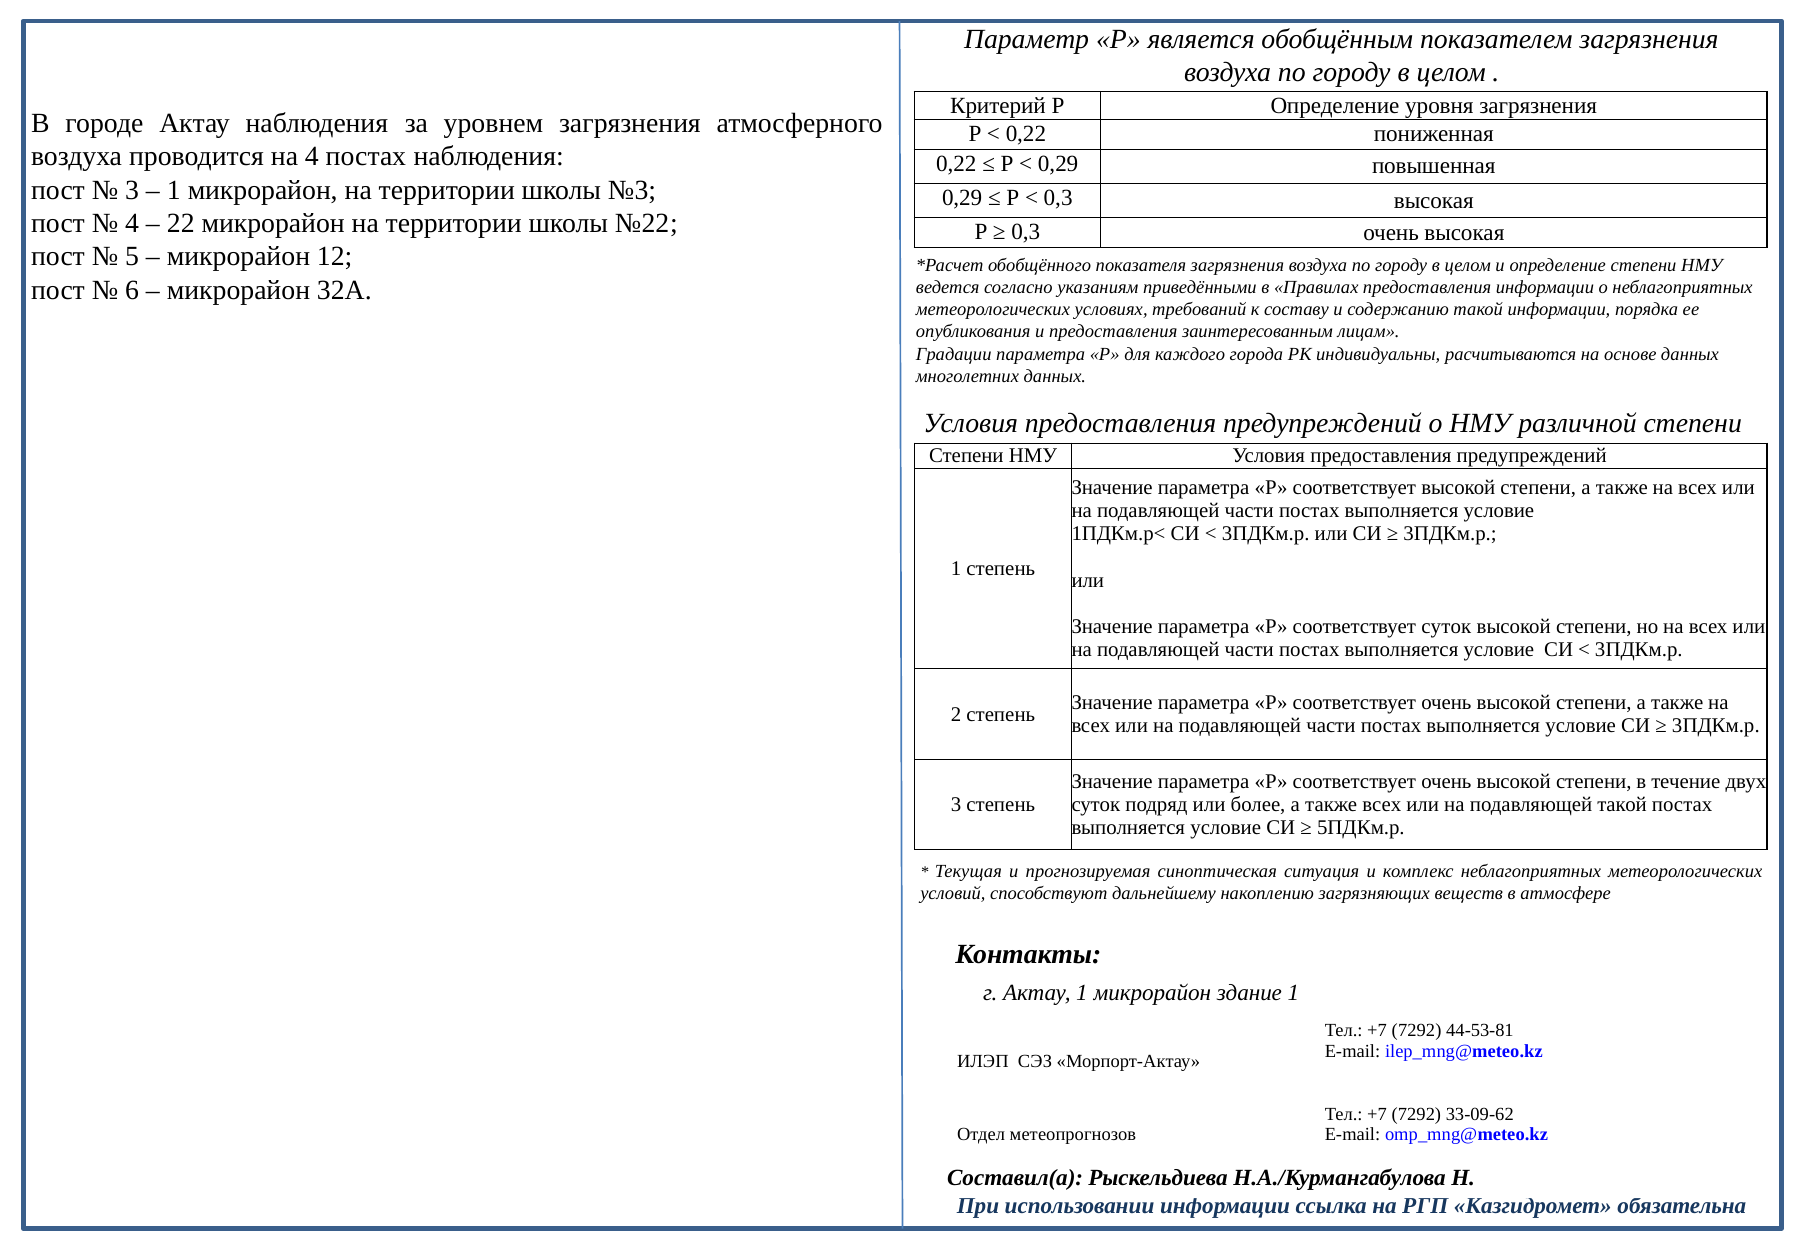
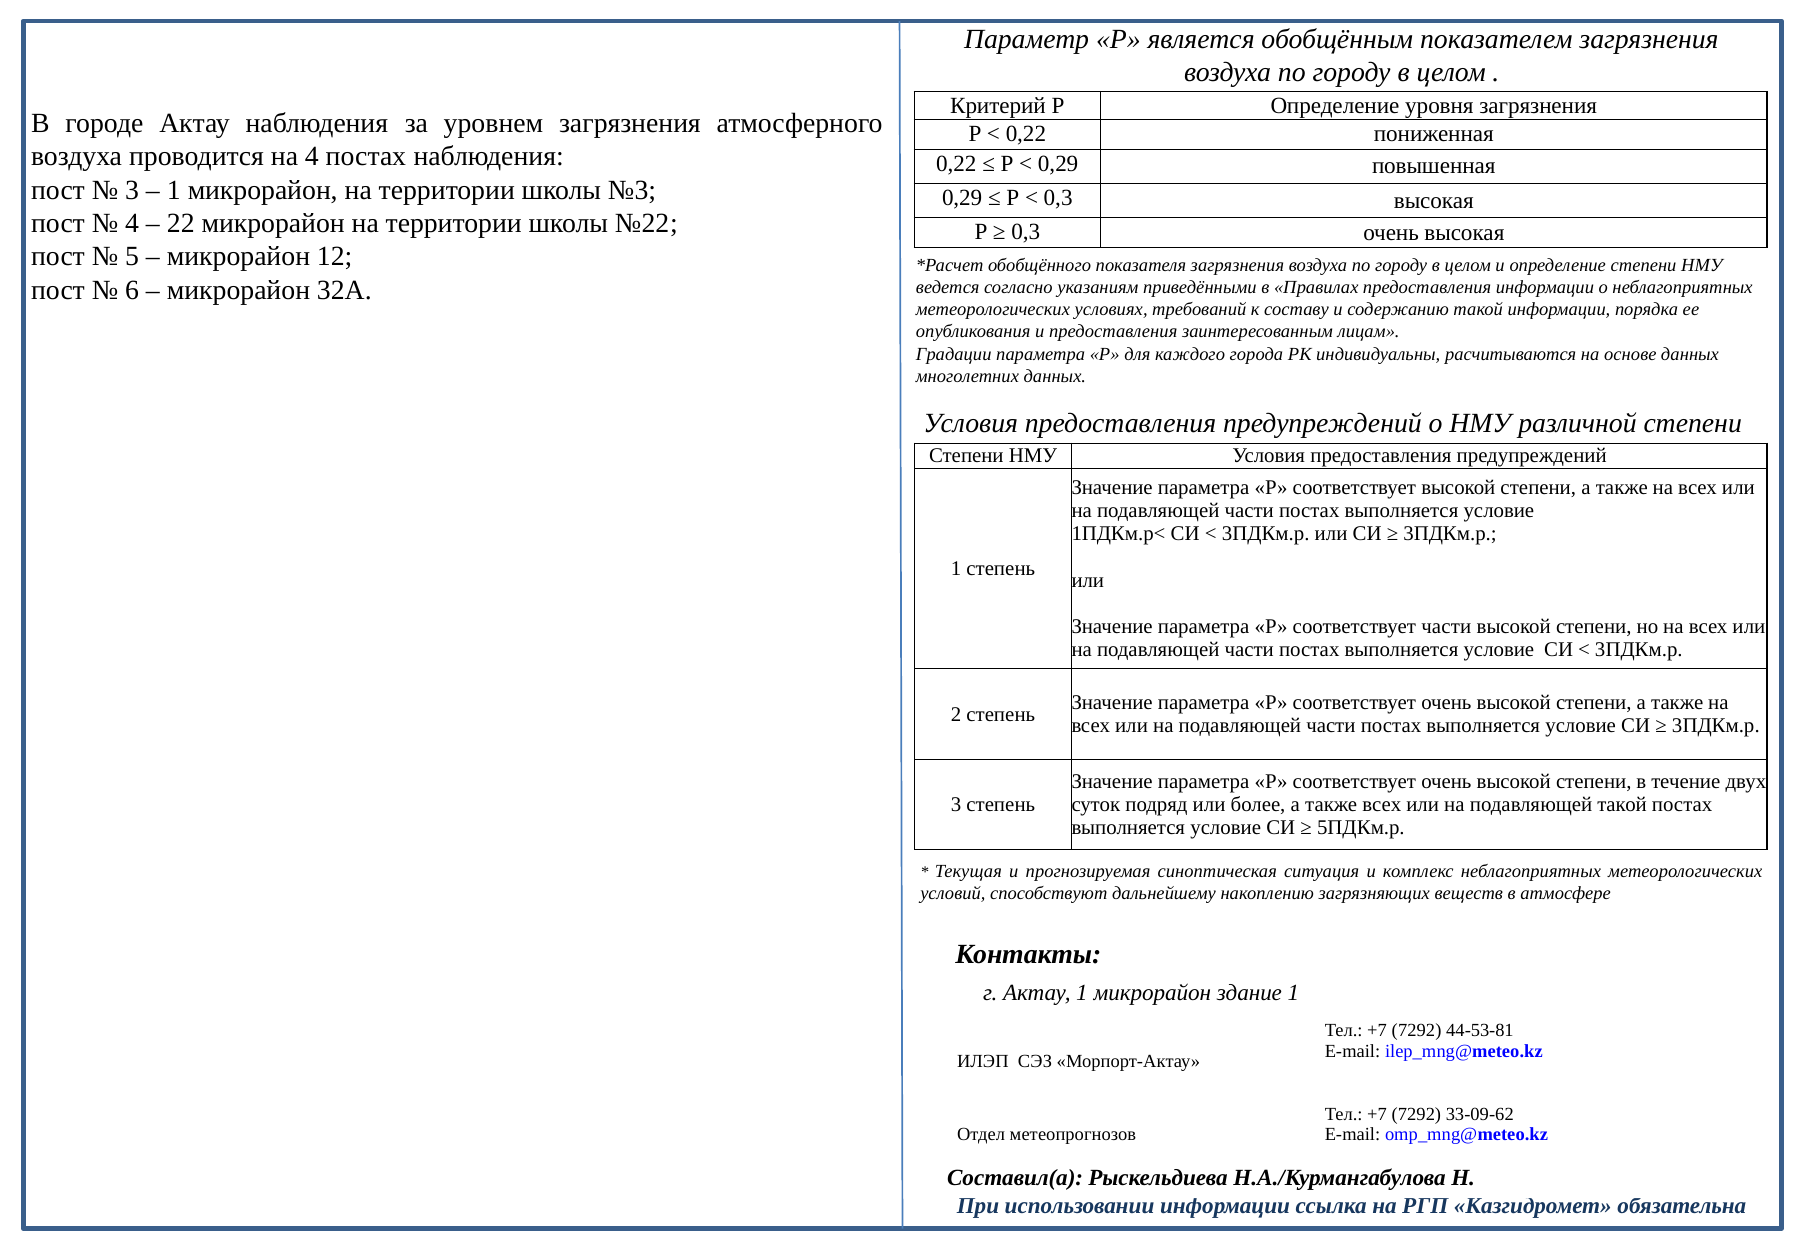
соответствует суток: суток -> части (1446, 626)
